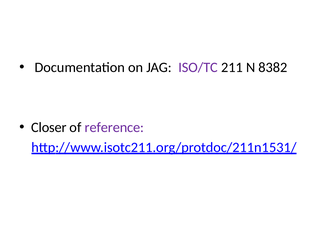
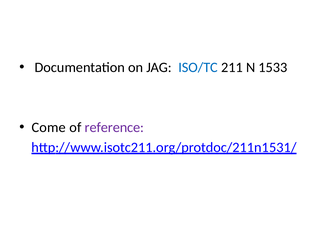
ISO/TC colour: purple -> blue (198, 68)
8382: 8382 -> 1533 (273, 68)
Closer: Closer -> Come (49, 128)
